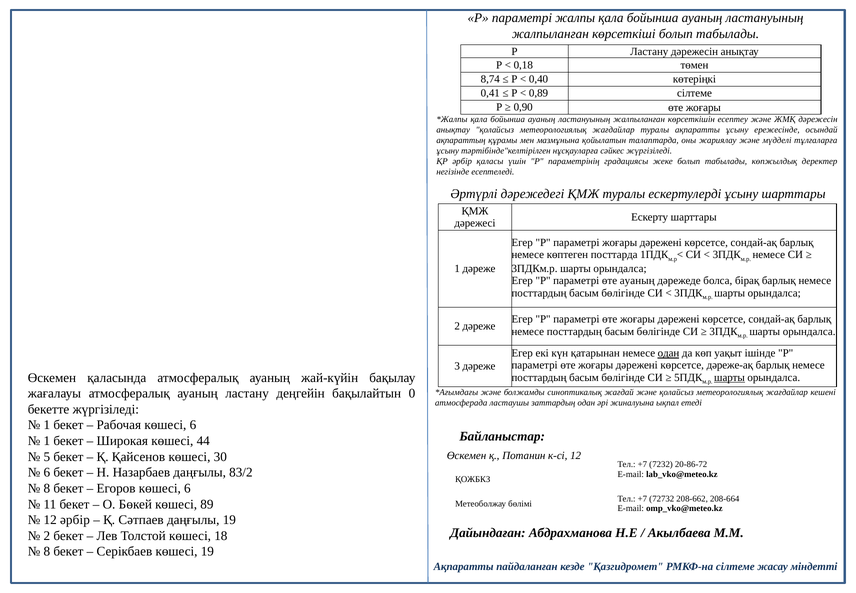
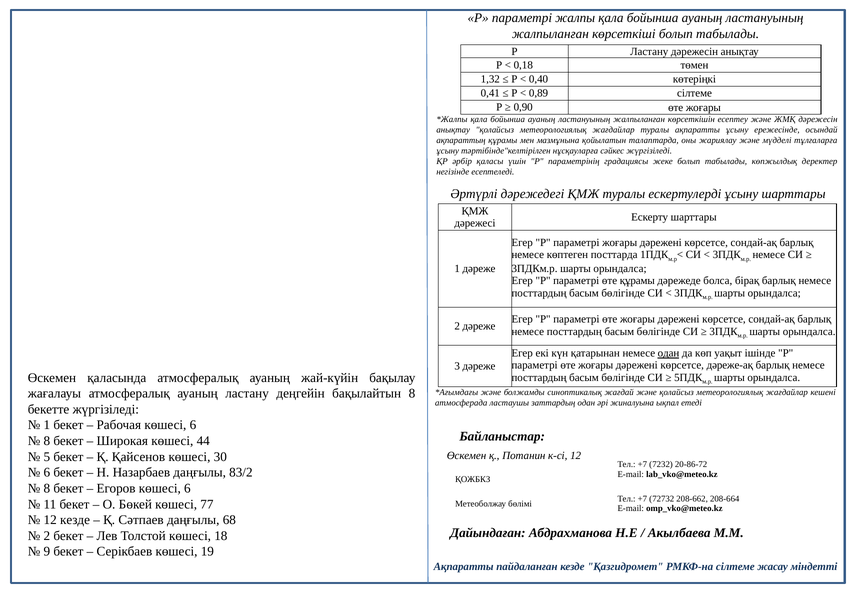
8,74: 8,74 -> 1,32 (490, 79)
өте ауаның: ауаның -> құрамы (637, 281)
шарты underline: present -> none (729, 377)
бақылайтын 0: 0 -> 8 (412, 393)
1: 1 -> 8 (47, 441)
89: 89 -> 77 (207, 504)
12 әрбір: әрбір -> кезде (75, 520)
даңғылы 19: 19 -> 68 (229, 520)
8: 8 -> 9 (47, 551)
